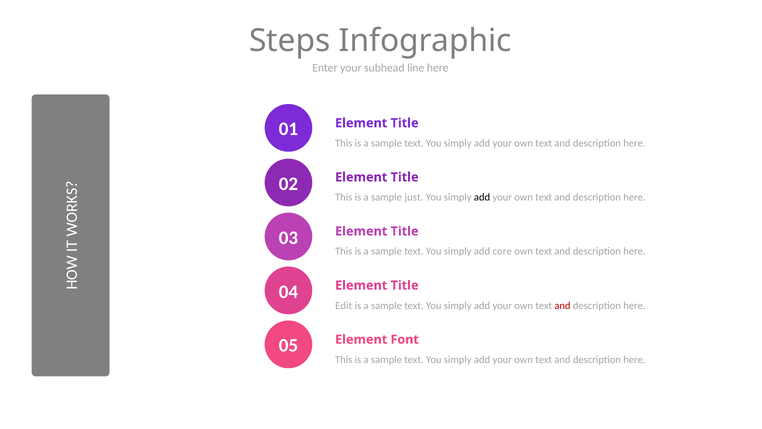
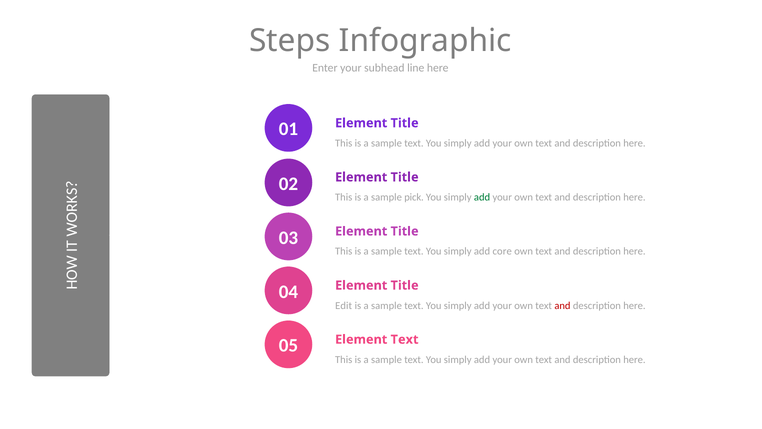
just: just -> pick (414, 197)
add colour: black -> green (482, 197)
Element Font: Font -> Text (405, 339)
